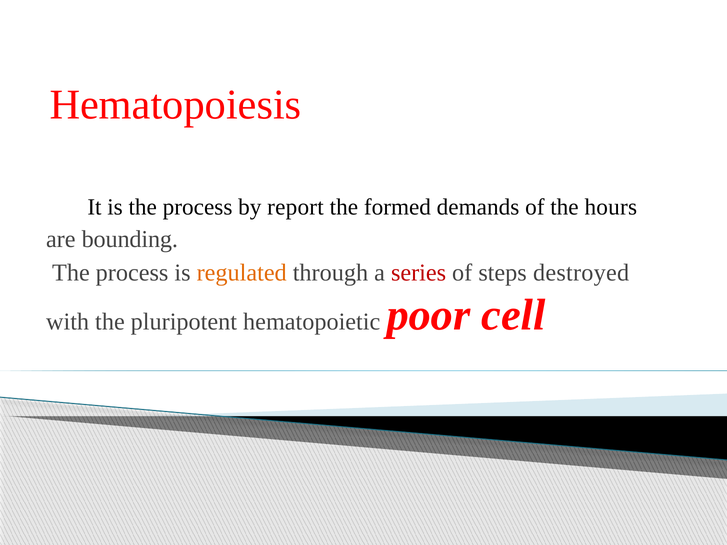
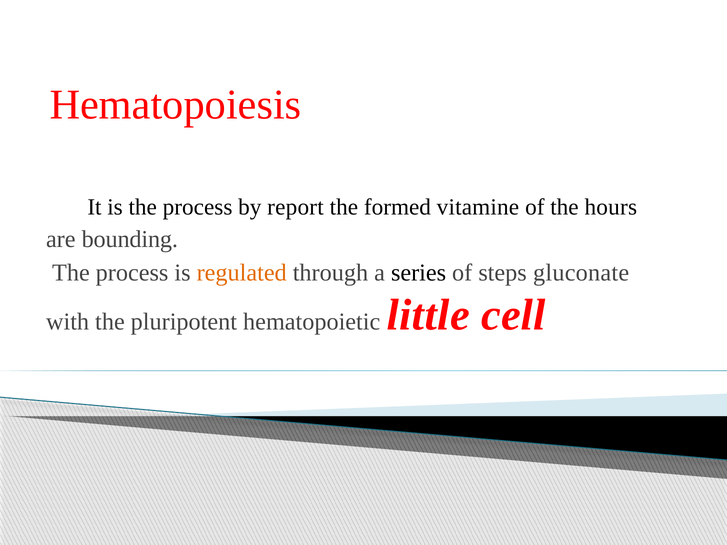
demands: demands -> vitamine (478, 207)
series colour: red -> black (419, 273)
destroyed: destroyed -> gluconate (581, 273)
poor: poor -> little (428, 315)
